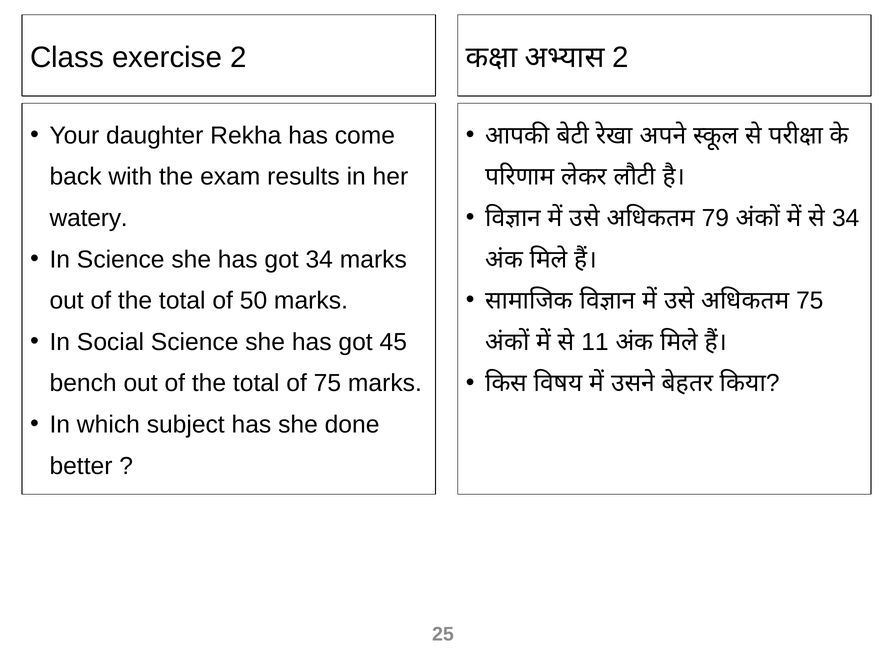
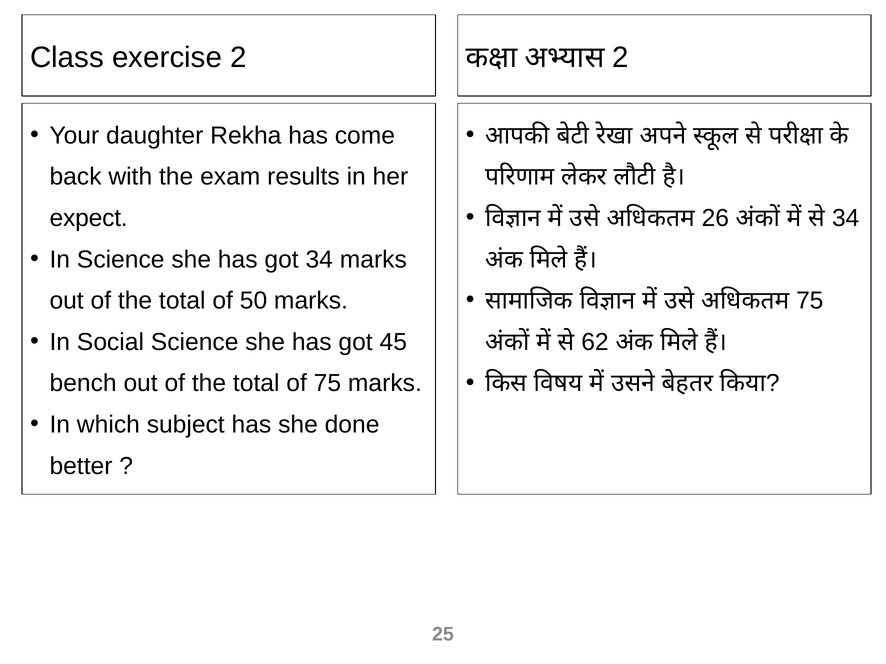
79: 79 -> 26 (715, 218)
watery: watery -> expect (89, 218)
11: 11 -> 62 (595, 342)
